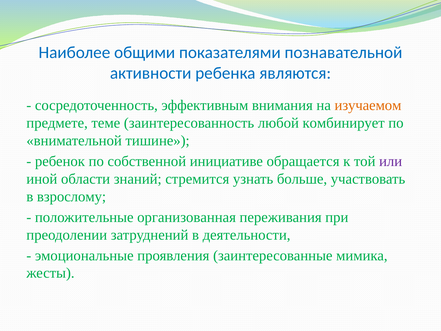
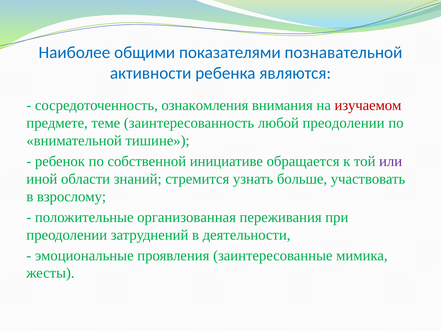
эффективным: эффективным -> ознакомления (205, 105)
изучаемом colour: orange -> red (368, 105)
любой комбинирует: комбинирует -> преодолении (344, 123)
